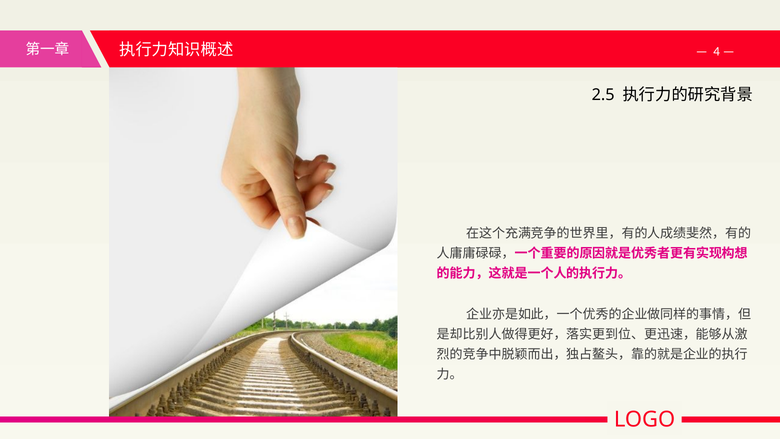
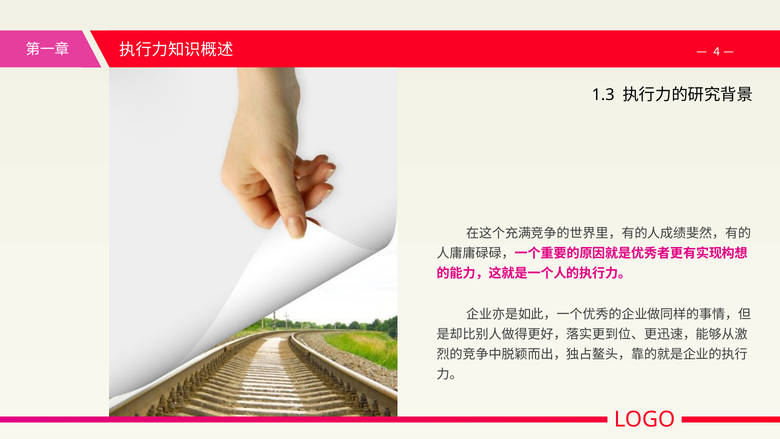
2.5: 2.5 -> 1.3 (603, 95)
